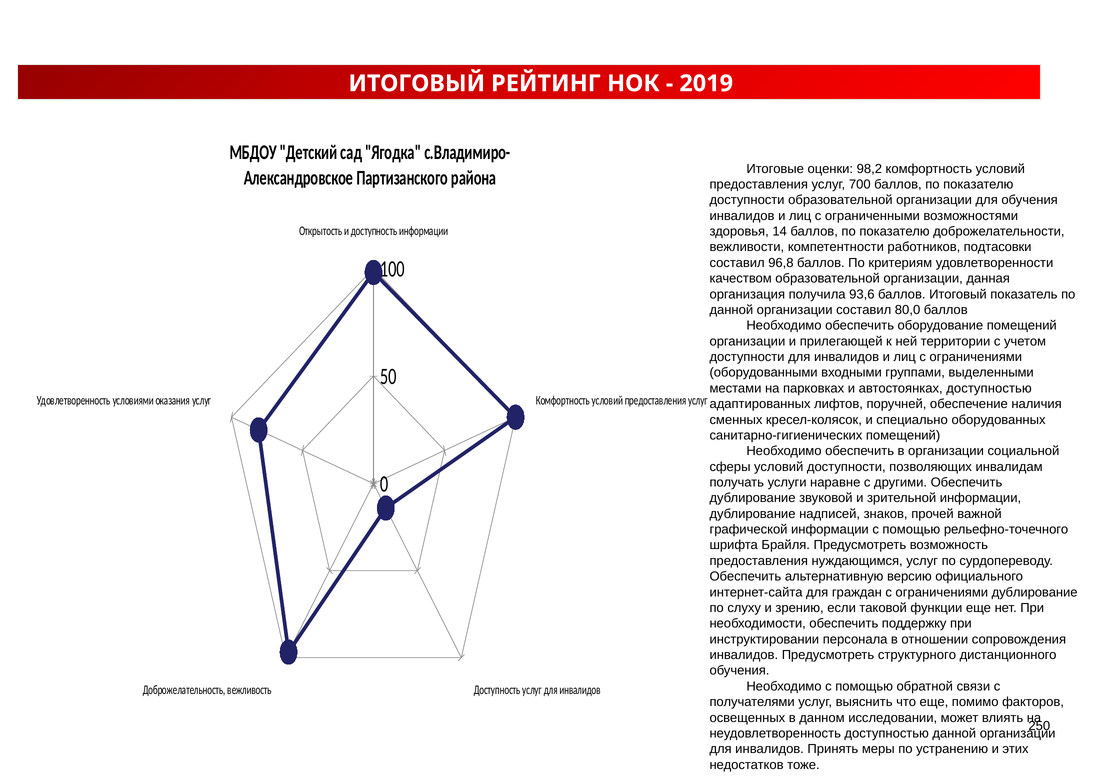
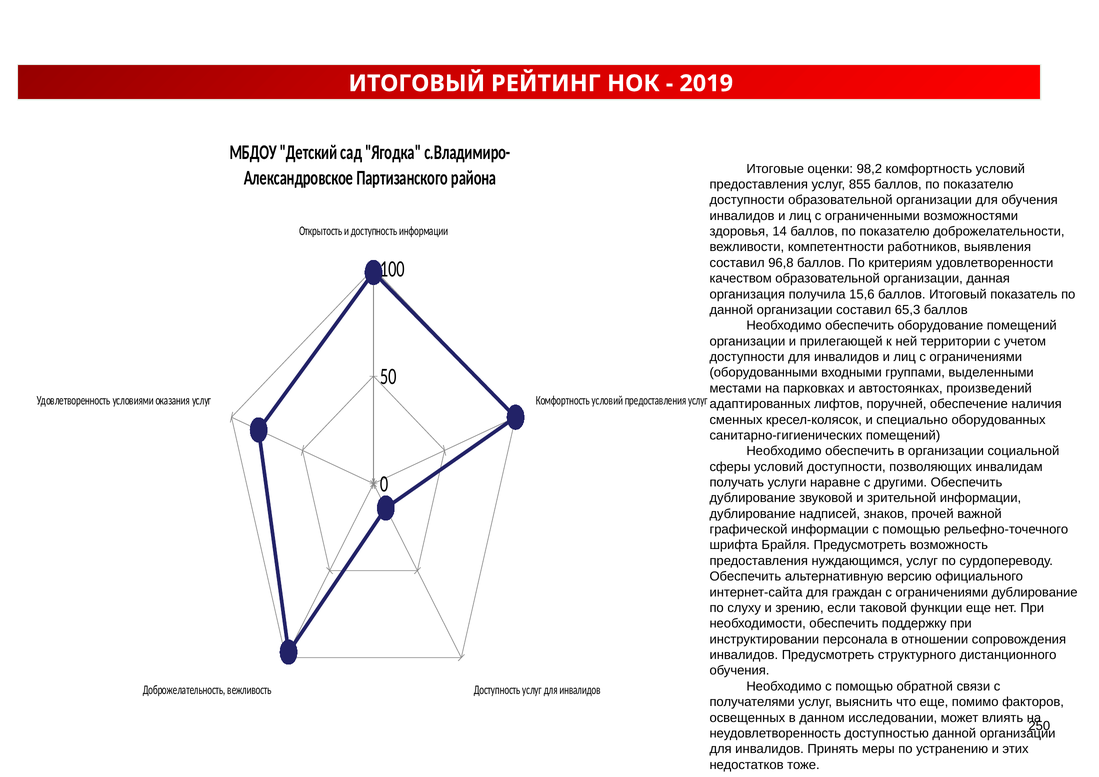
700: 700 -> 855 (860, 184)
подтасовки: подтасовки -> выявления (998, 247)
93,6: 93,6 -> 15,6 (862, 294)
80,0: 80,0 -> 65,3 (908, 310)
автостоянках доступностью: доступностью -> произведений (989, 388)
